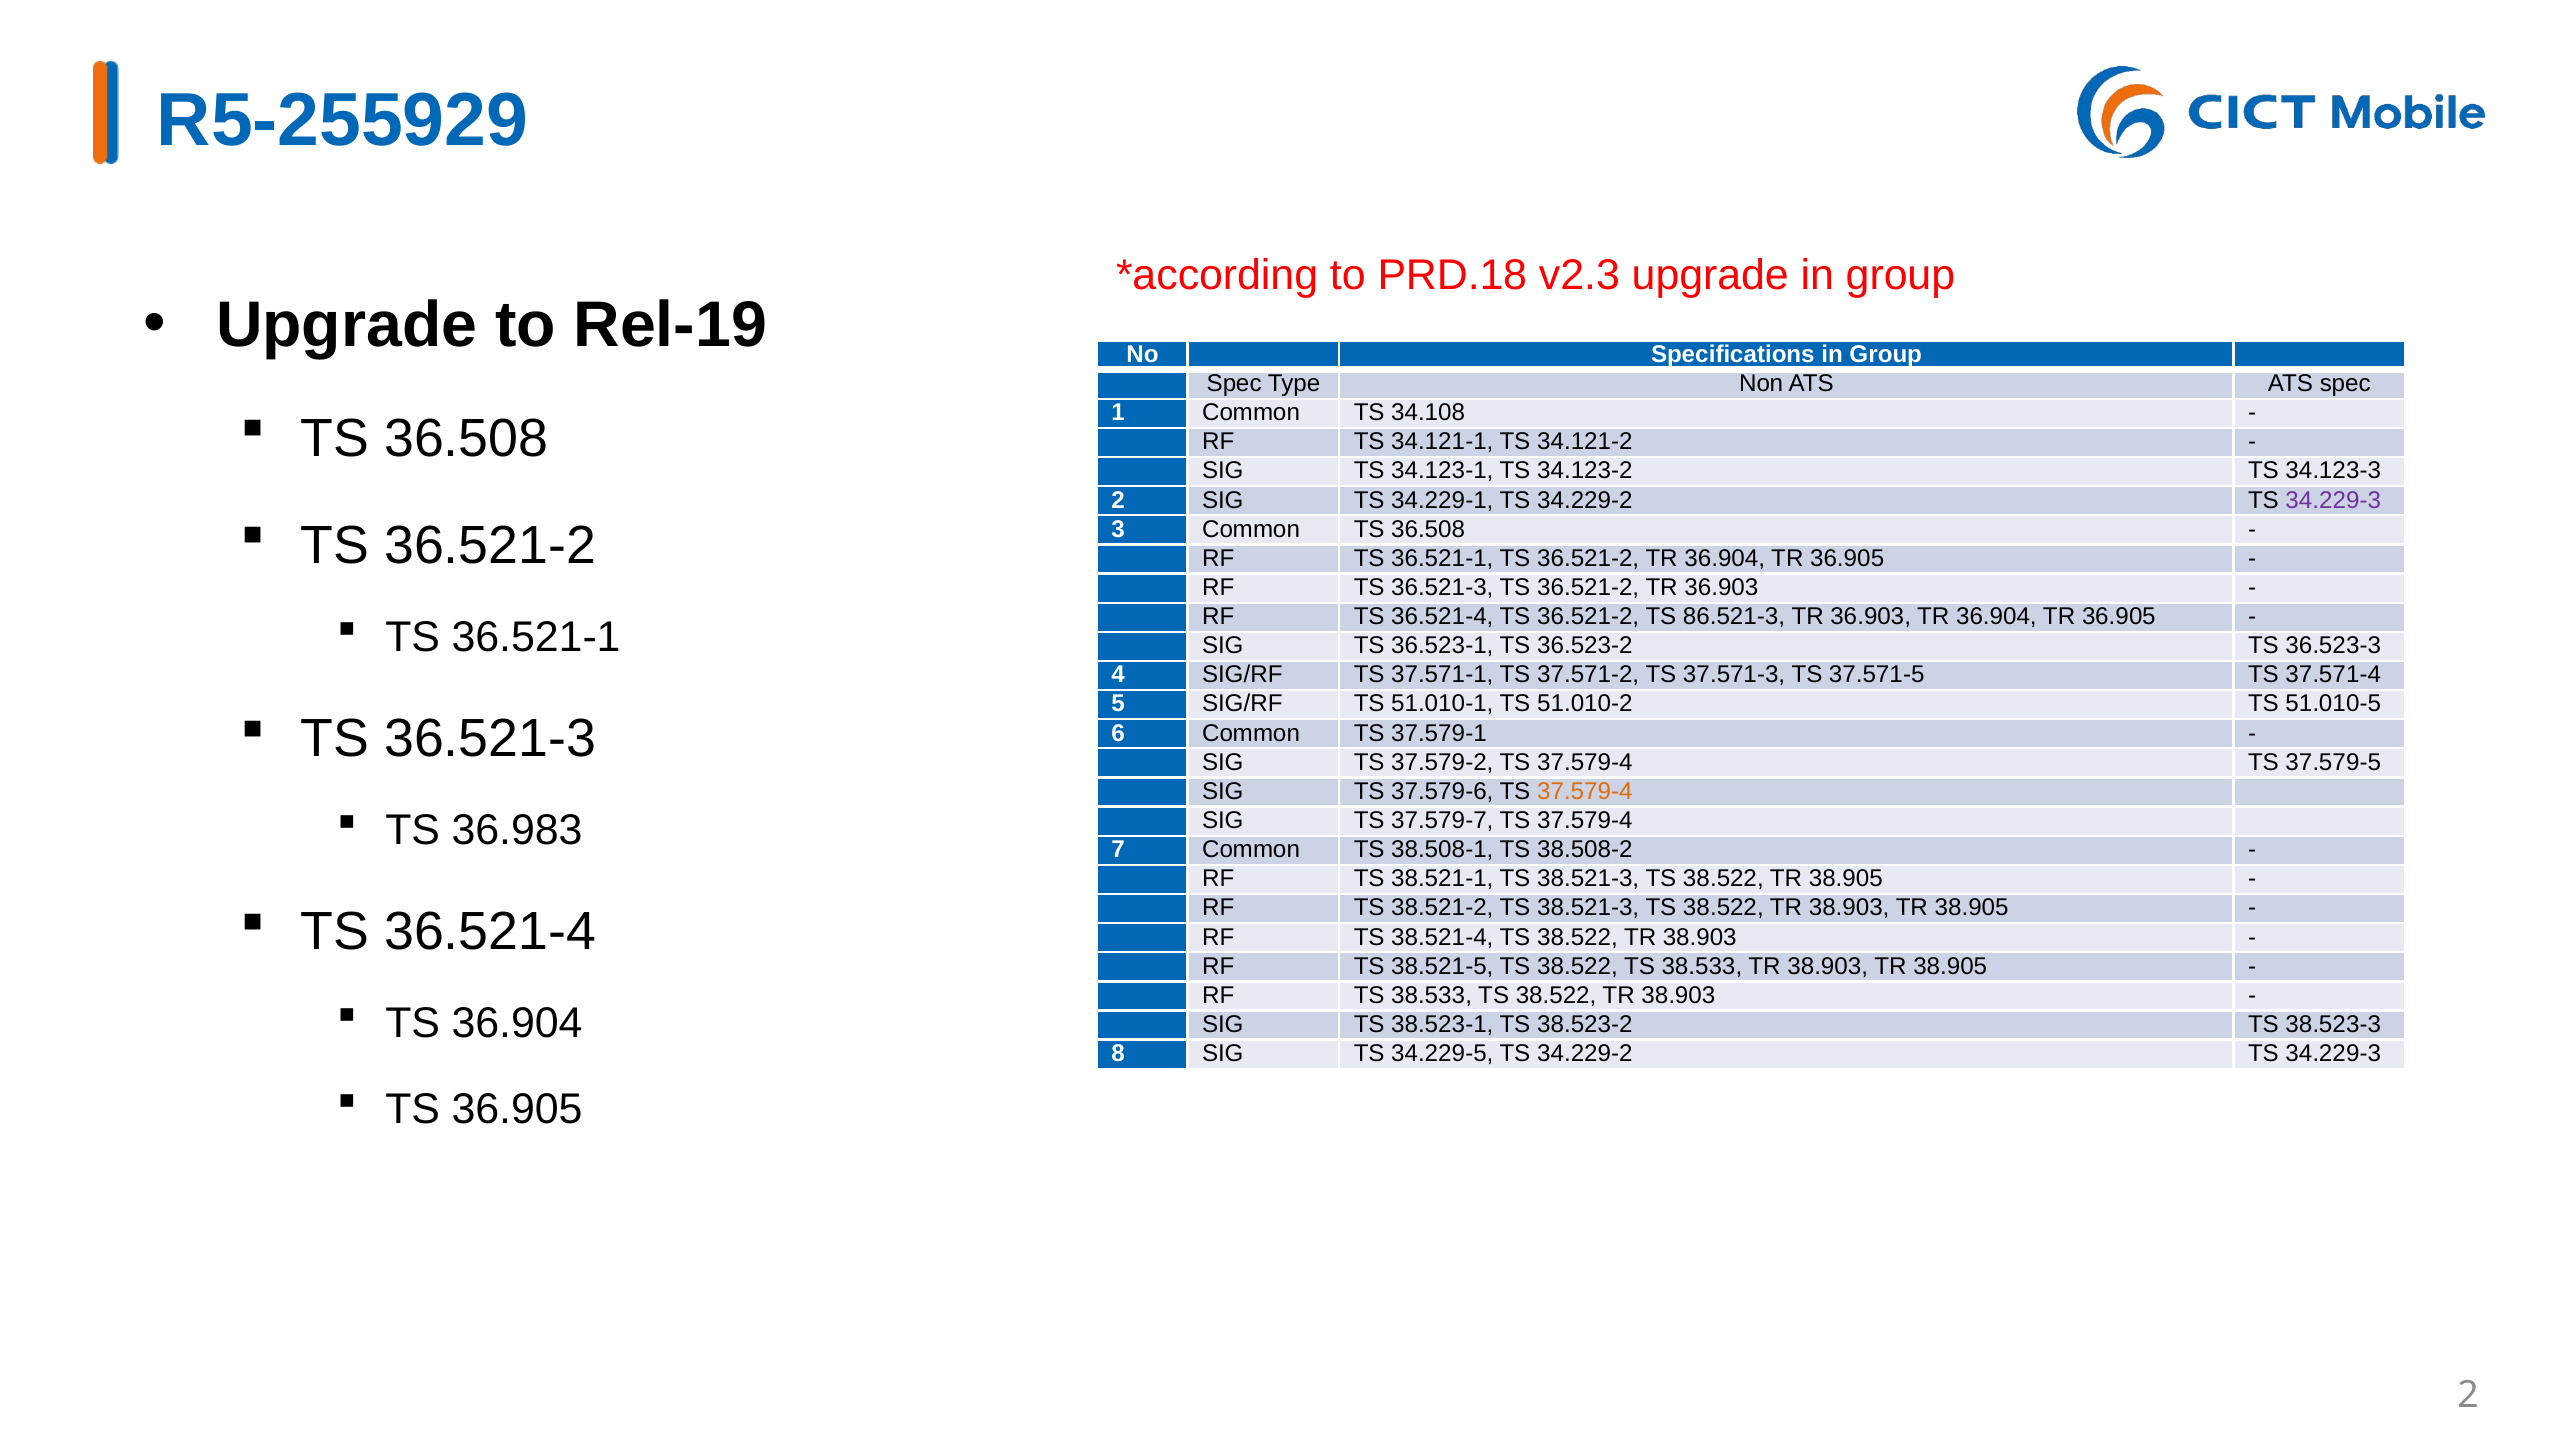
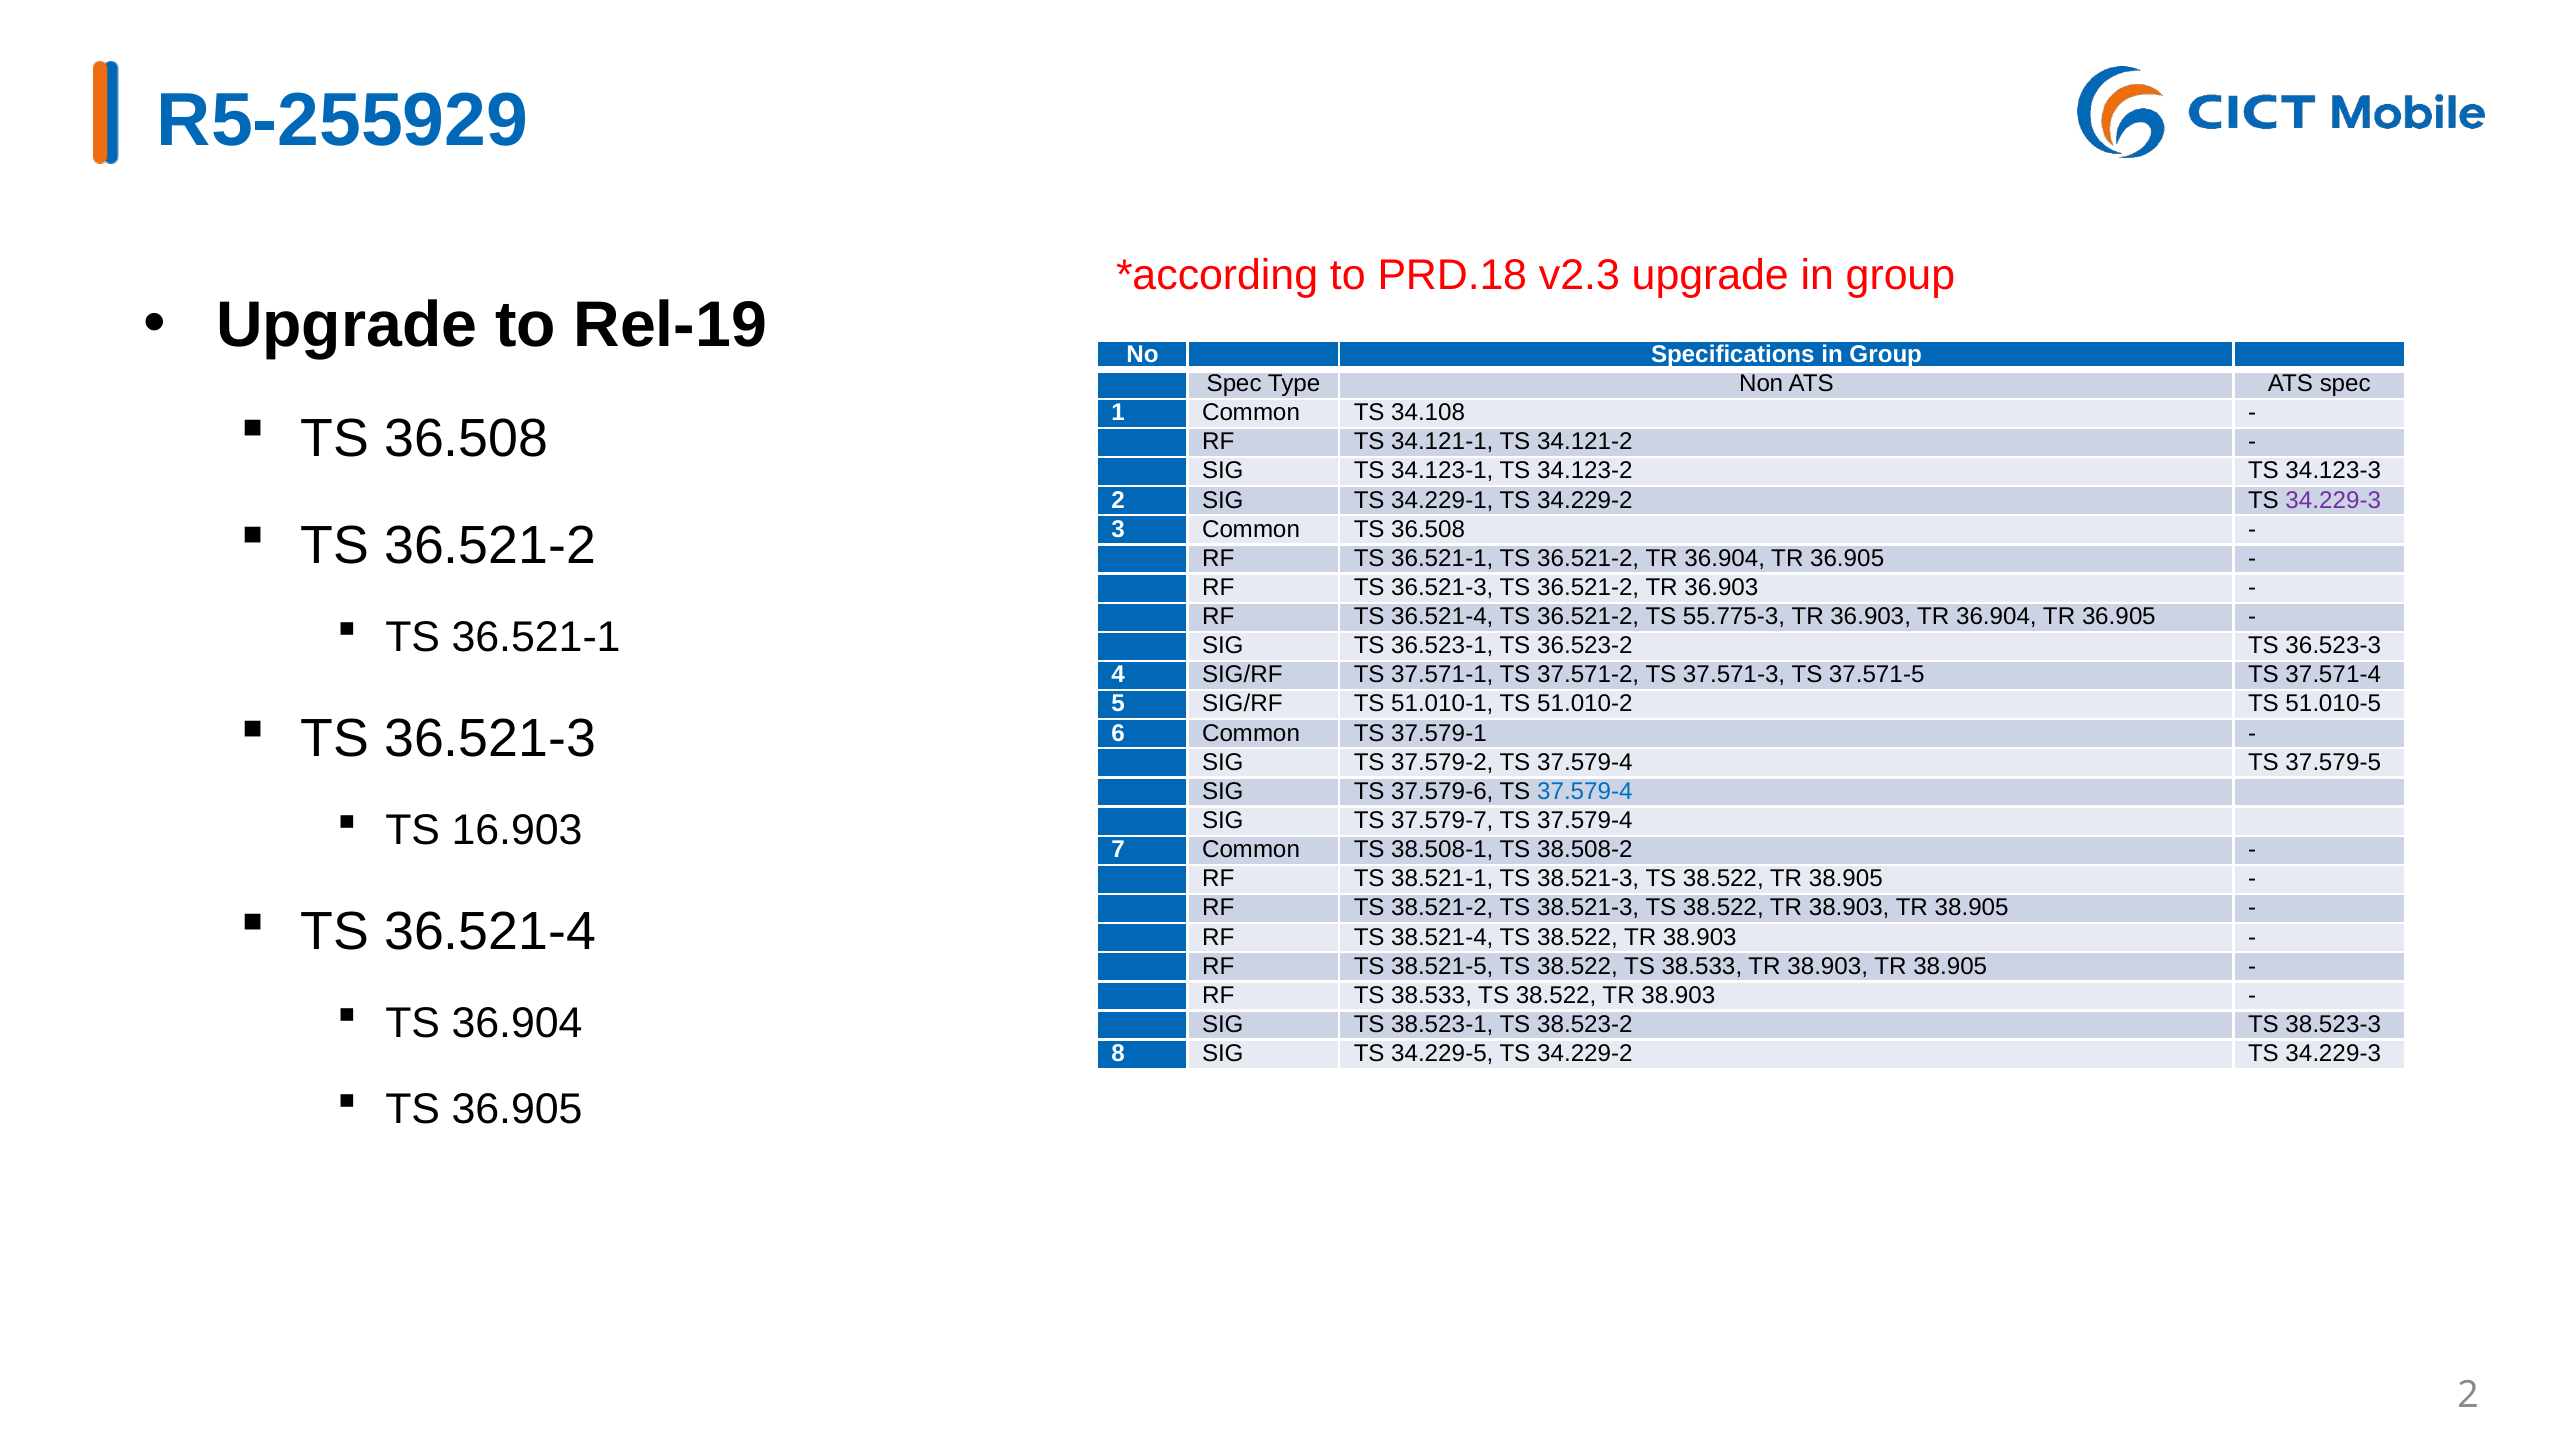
86.521-3: 86.521-3 -> 55.775-3 (1734, 617)
37.579-4 colour: orange -> blue (1585, 791)
36.983: 36.983 -> 16.903 (517, 831)
